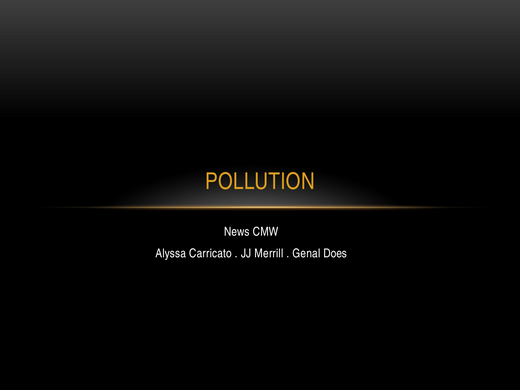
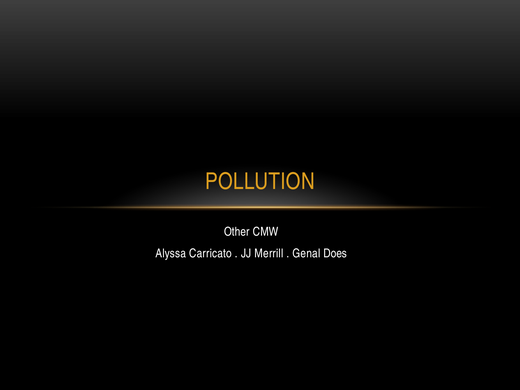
News: News -> Other (237, 232)
